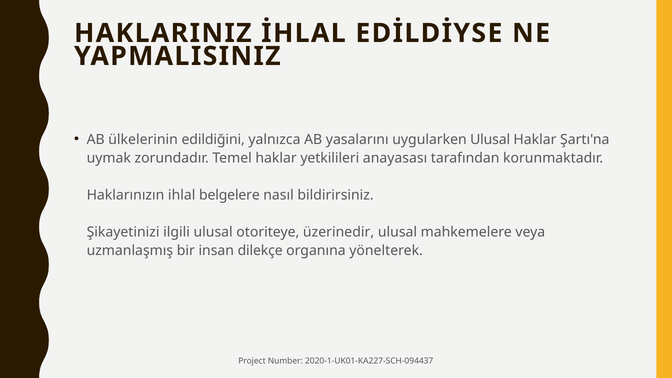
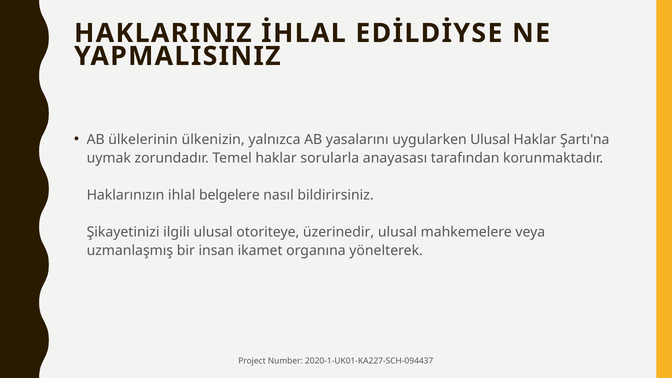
edildiğini: edildiğini -> ülkenizin (213, 140)
yetkilileri: yetkilileri -> sorularla (330, 158)
dilekçe: dilekçe -> ikamet (260, 250)
